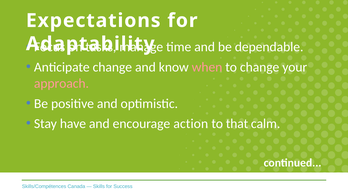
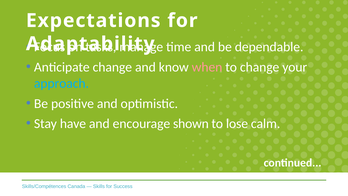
approach colour: pink -> light blue (61, 83)
action: action -> shown (191, 124)
that: that -> lose (237, 124)
